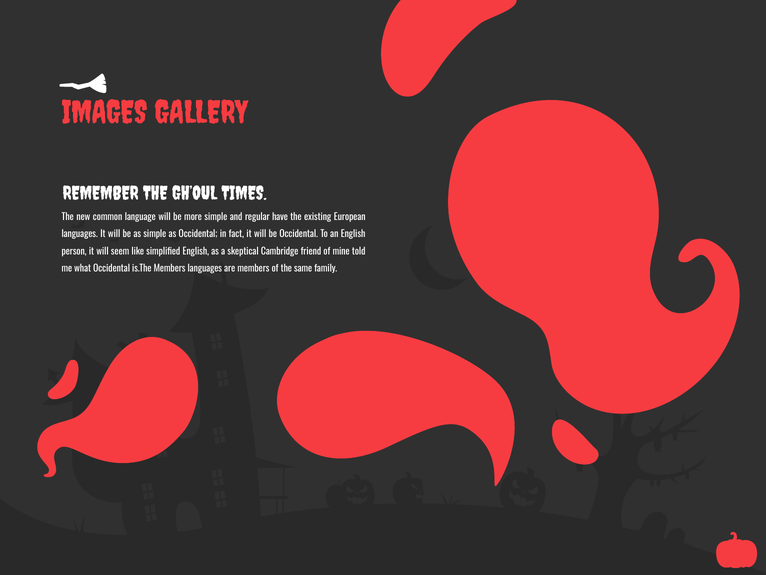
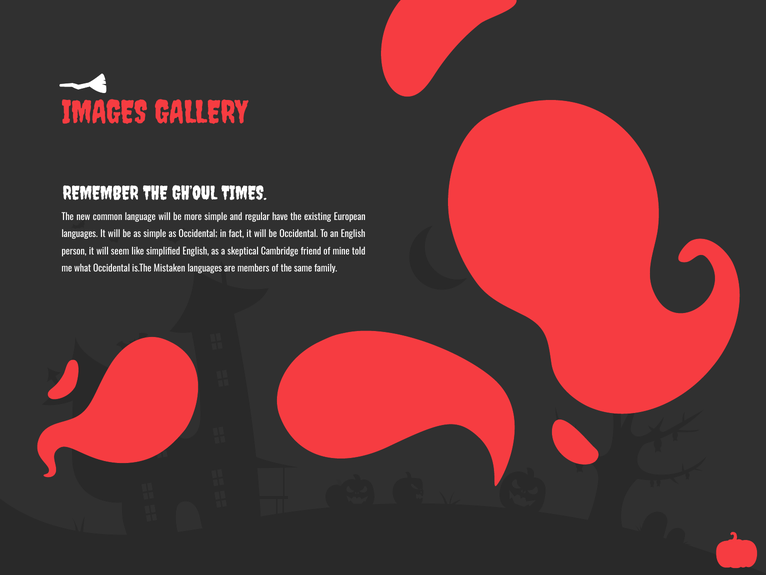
is.The Members: Members -> Mistaken (170, 269)
